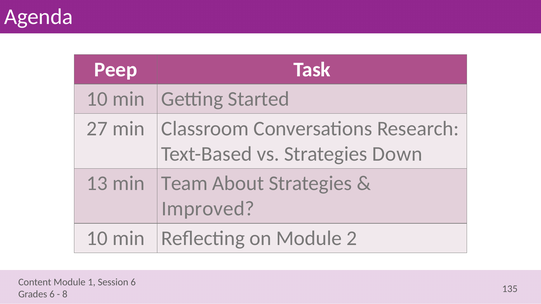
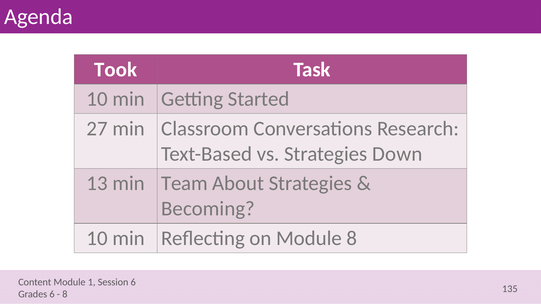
Peep: Peep -> Took (116, 70)
Improved: Improved -> Becoming (208, 209)
Module 2: 2 -> 8 (352, 238)
